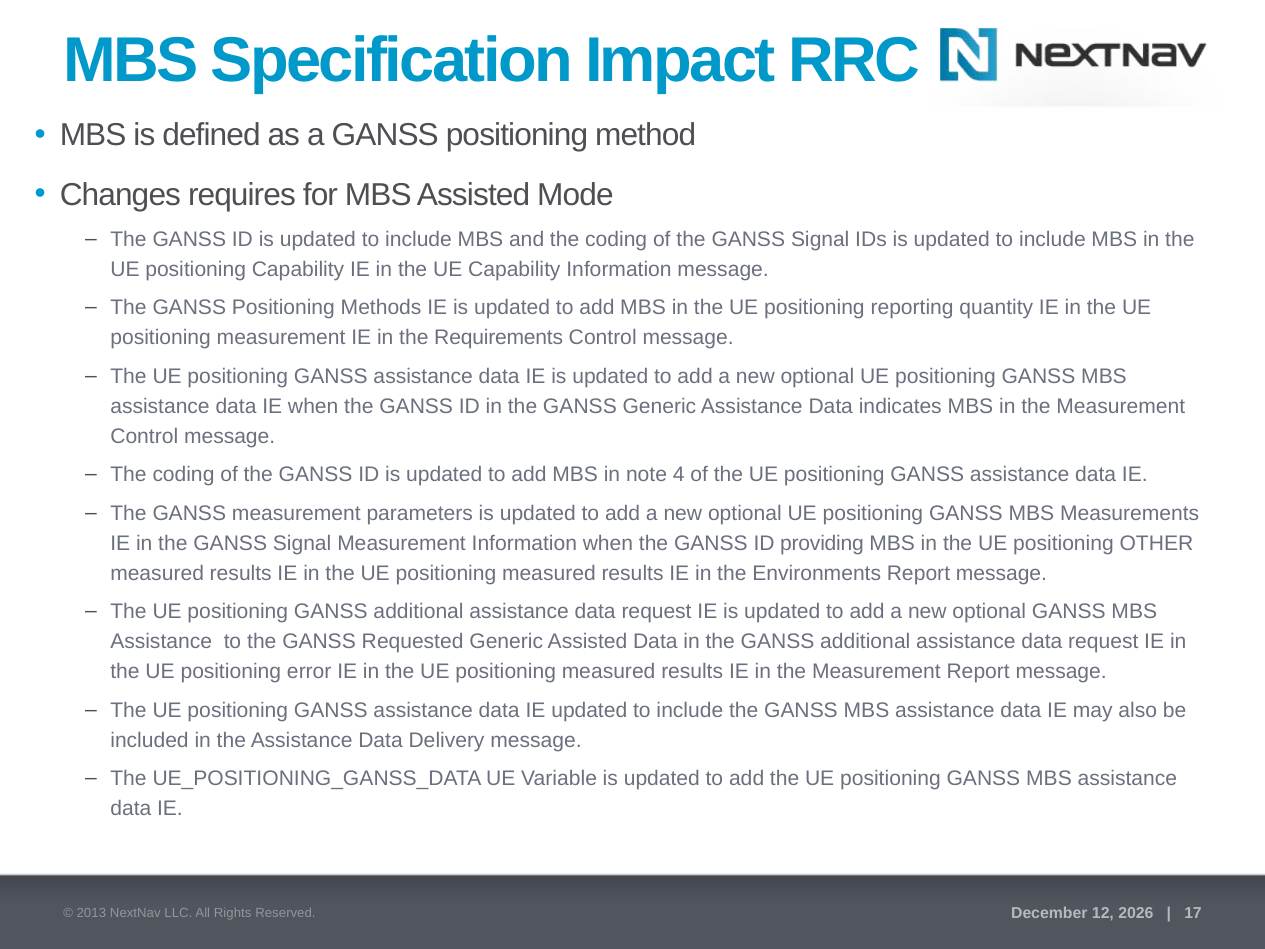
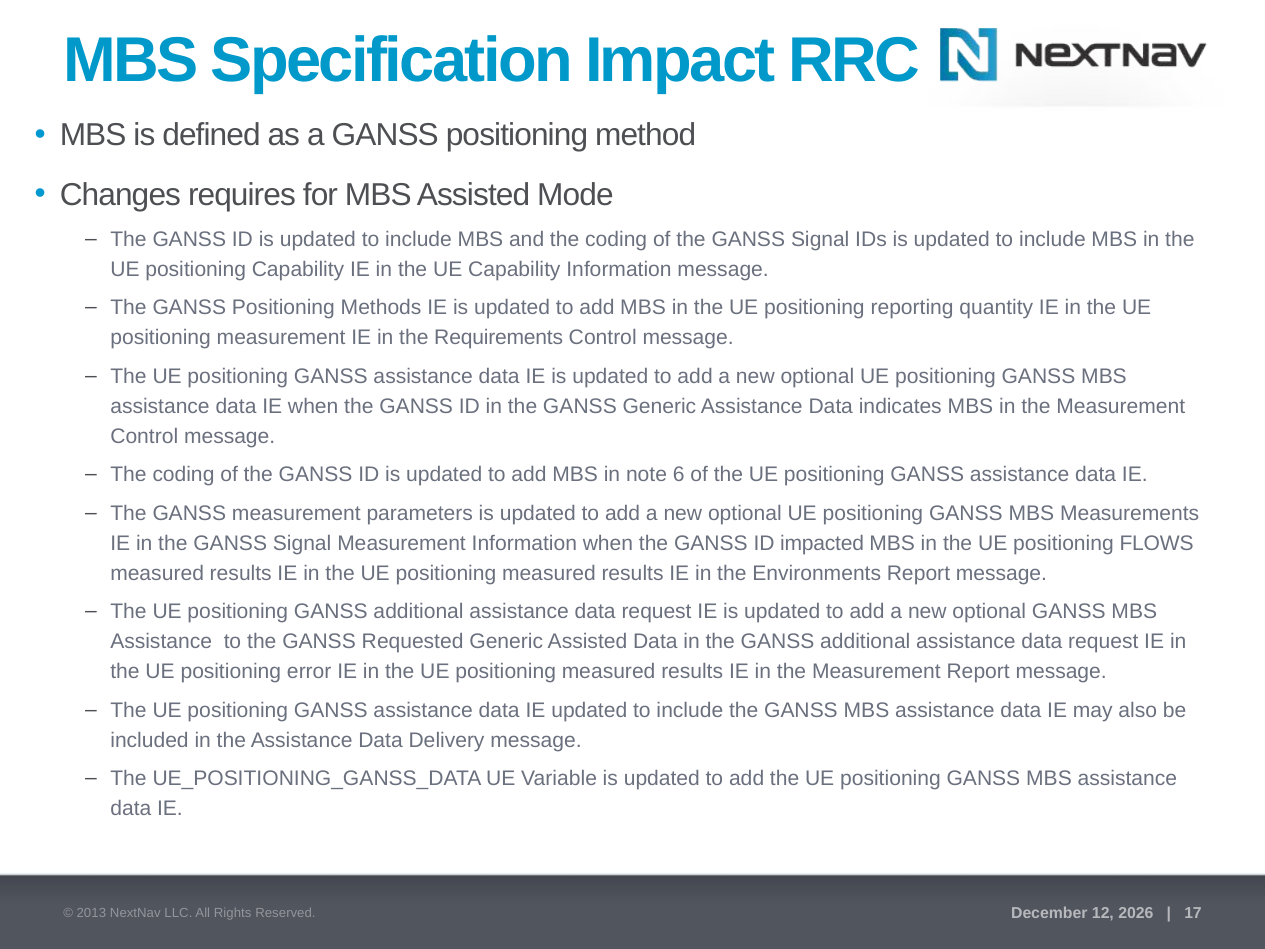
4: 4 -> 6 (679, 475)
providing: providing -> impacted (822, 543)
OTHER: OTHER -> FLOWS (1157, 543)
